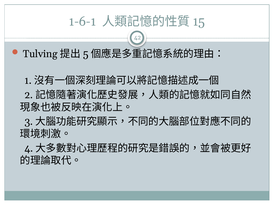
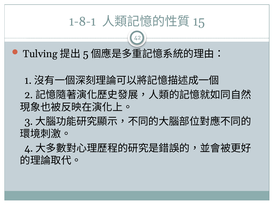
1-6-1: 1-6-1 -> 1-8-1 (82, 22)
